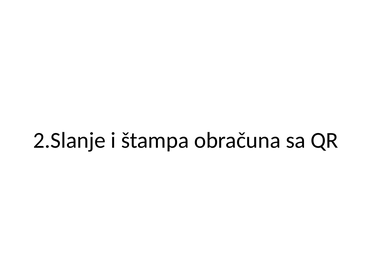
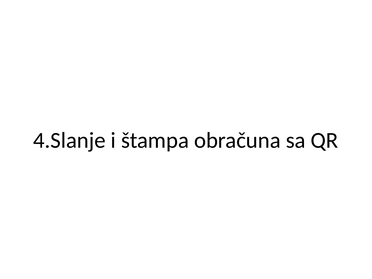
2.Slanje: 2.Slanje -> 4.Slanje (69, 140)
